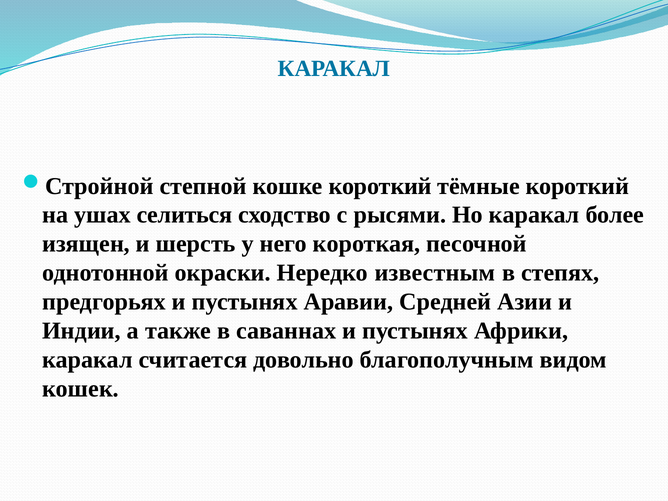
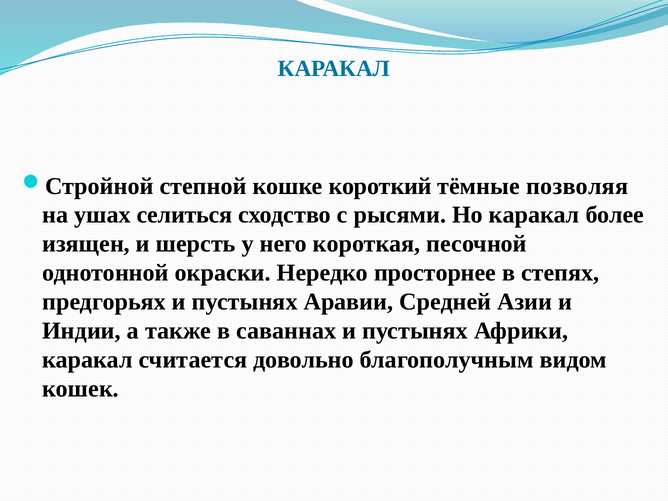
тёмные короткий: короткий -> позволяя (577, 186)
известным: известным -> просторнее (435, 273)
